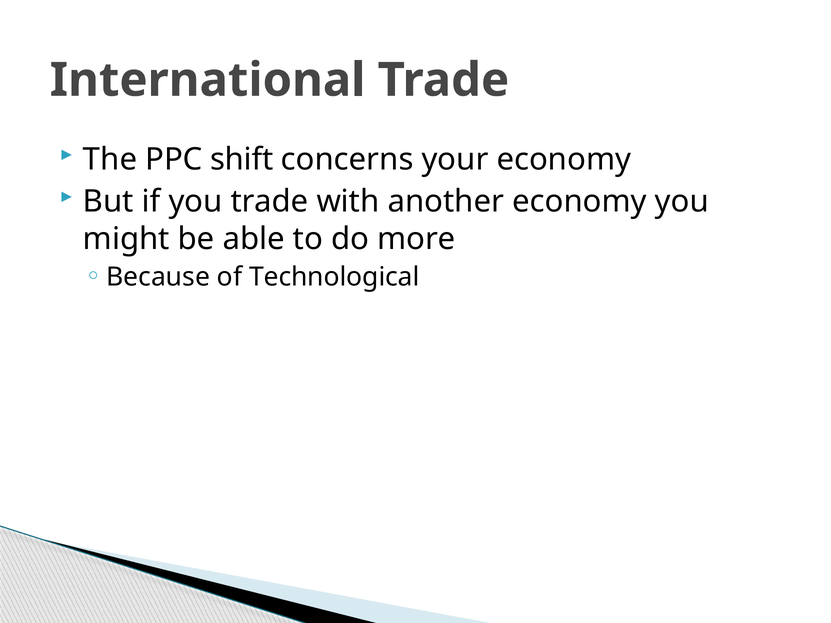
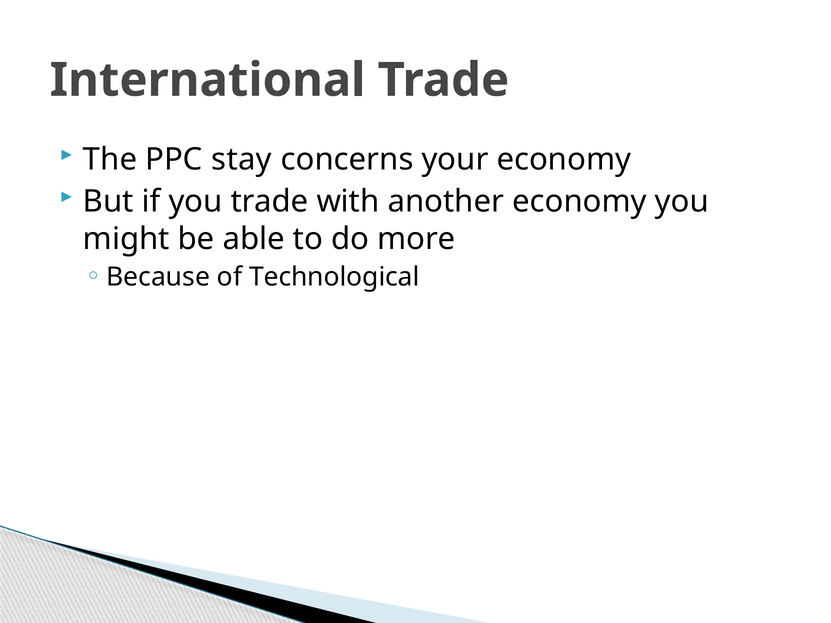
shift: shift -> stay (242, 160)
